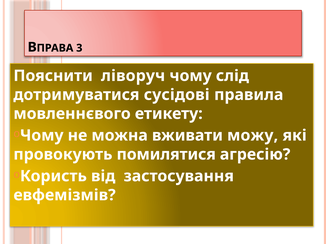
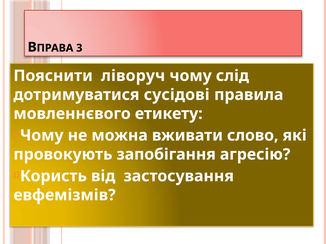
можу: можу -> слово (253, 136)
помилятися: помилятися -> запобігання (166, 155)
